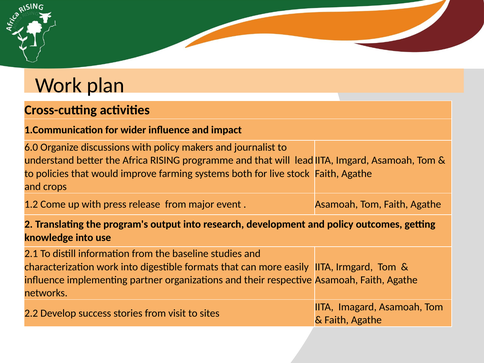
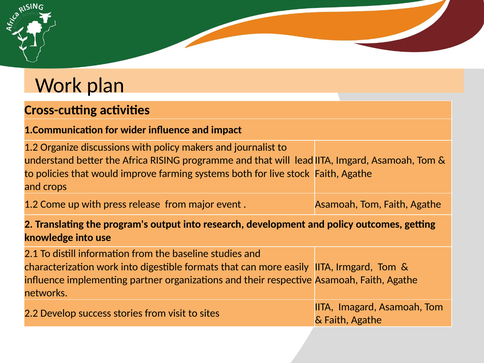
6.0: 6.0 -> 1.2 (31, 147)
